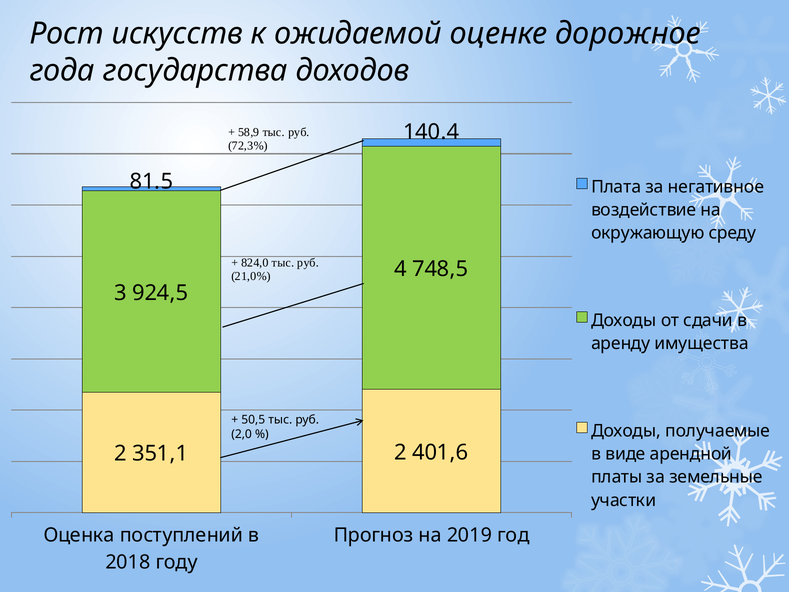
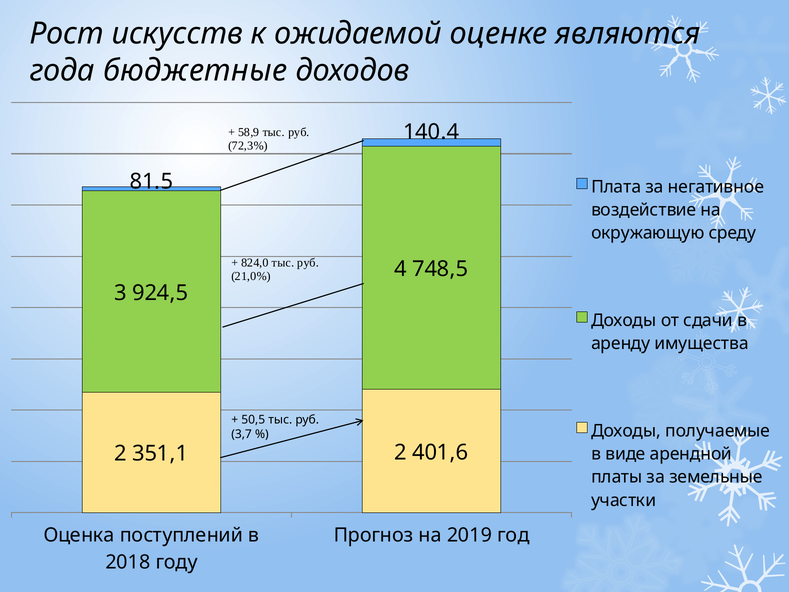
дорожное: дорожное -> являются (628, 34)
государства: государства -> бюджетные (195, 70)
2,0: 2,0 -> 3,7 (242, 434)
